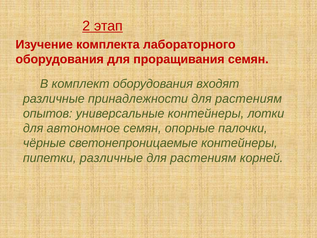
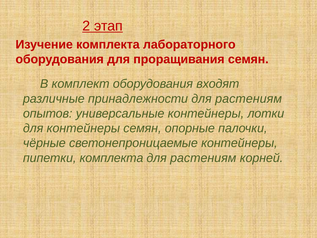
для автономное: автономное -> контейнеры (83, 128)
пипетки различные: различные -> комплекта (111, 158)
